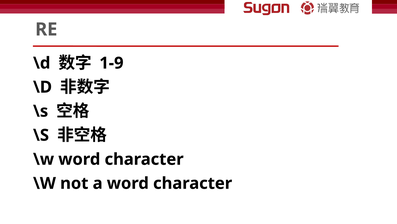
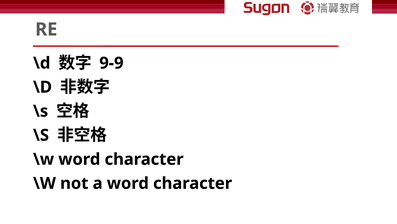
1-9: 1-9 -> 9-9 (111, 63)
